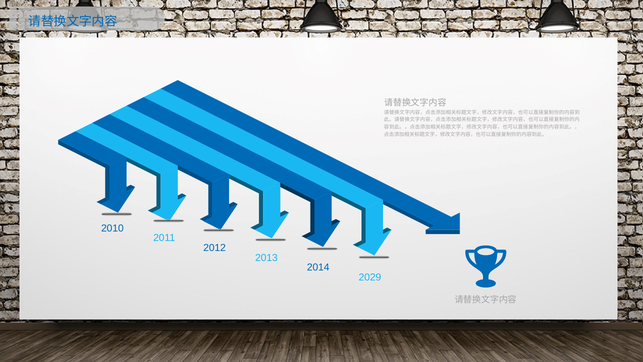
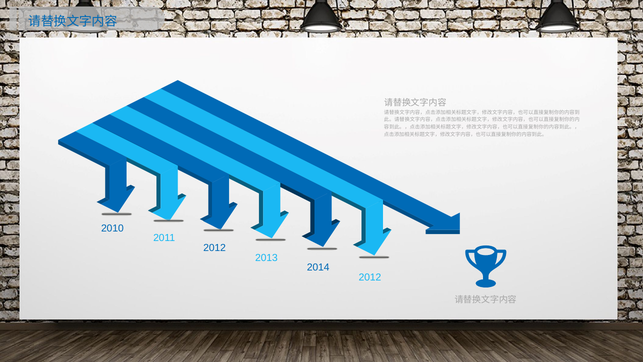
2029: 2029 -> 2012 (370, 277)
